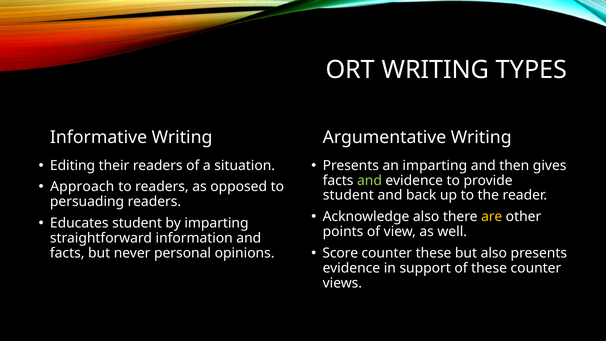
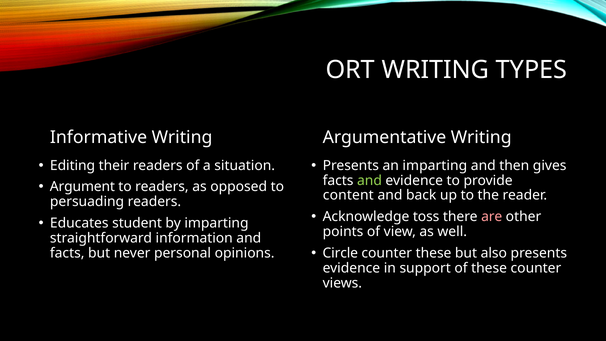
Approach: Approach -> Argument (82, 187)
student: student -> content (348, 195)
Acknowledge also: also -> toss (426, 217)
are colour: yellow -> pink (492, 217)
Score: Score -> Circle (340, 253)
